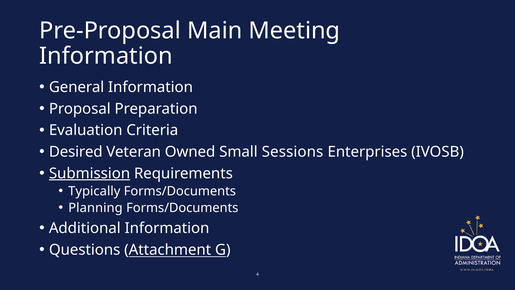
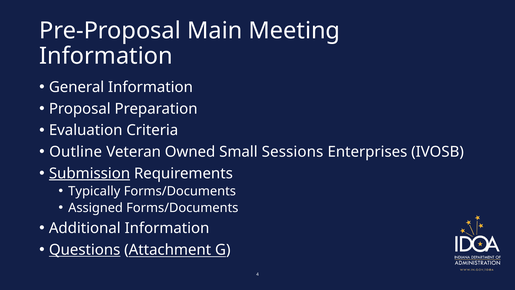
Desired: Desired -> Outline (76, 152)
Planning: Planning -> Assigned (96, 208)
Questions underline: none -> present (85, 250)
